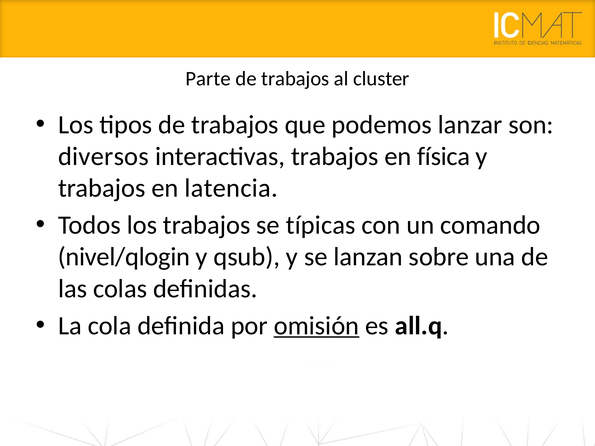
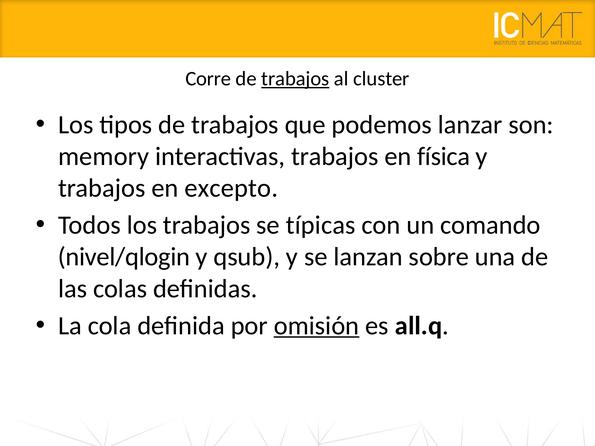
Parte: Parte -> Corre (208, 79)
trabajos underline: none -> present (295, 79)
diversos: diversos -> memory (104, 157)
latencia: latencia -> excepto (231, 188)
